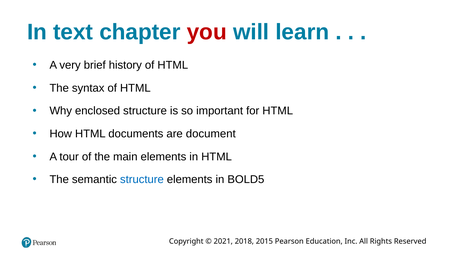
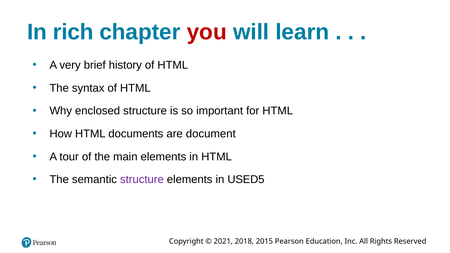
text: text -> rich (73, 32)
structure colour: blue -> purple (142, 180)
BOLD5: BOLD5 -> USED5 (246, 180)
